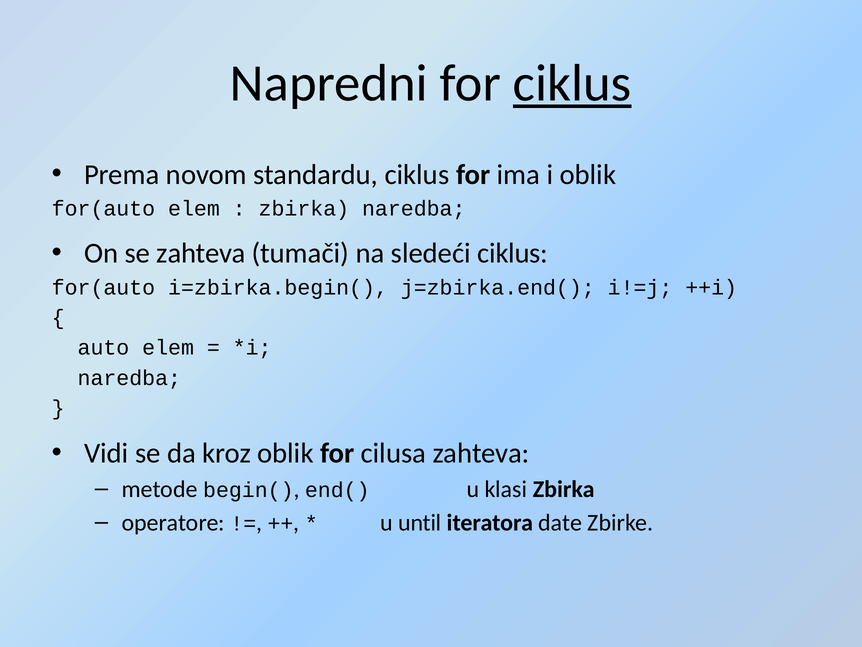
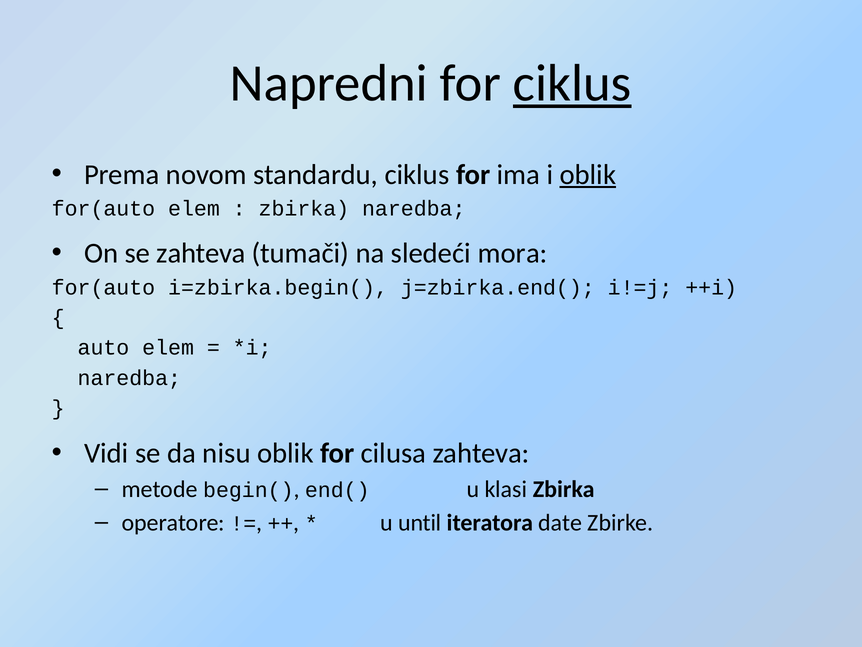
oblik underline: none -> present (588, 174)
sledeći ciklus: ciklus -> mora (513, 253)
kroz: kroz -> nisu (226, 453)
